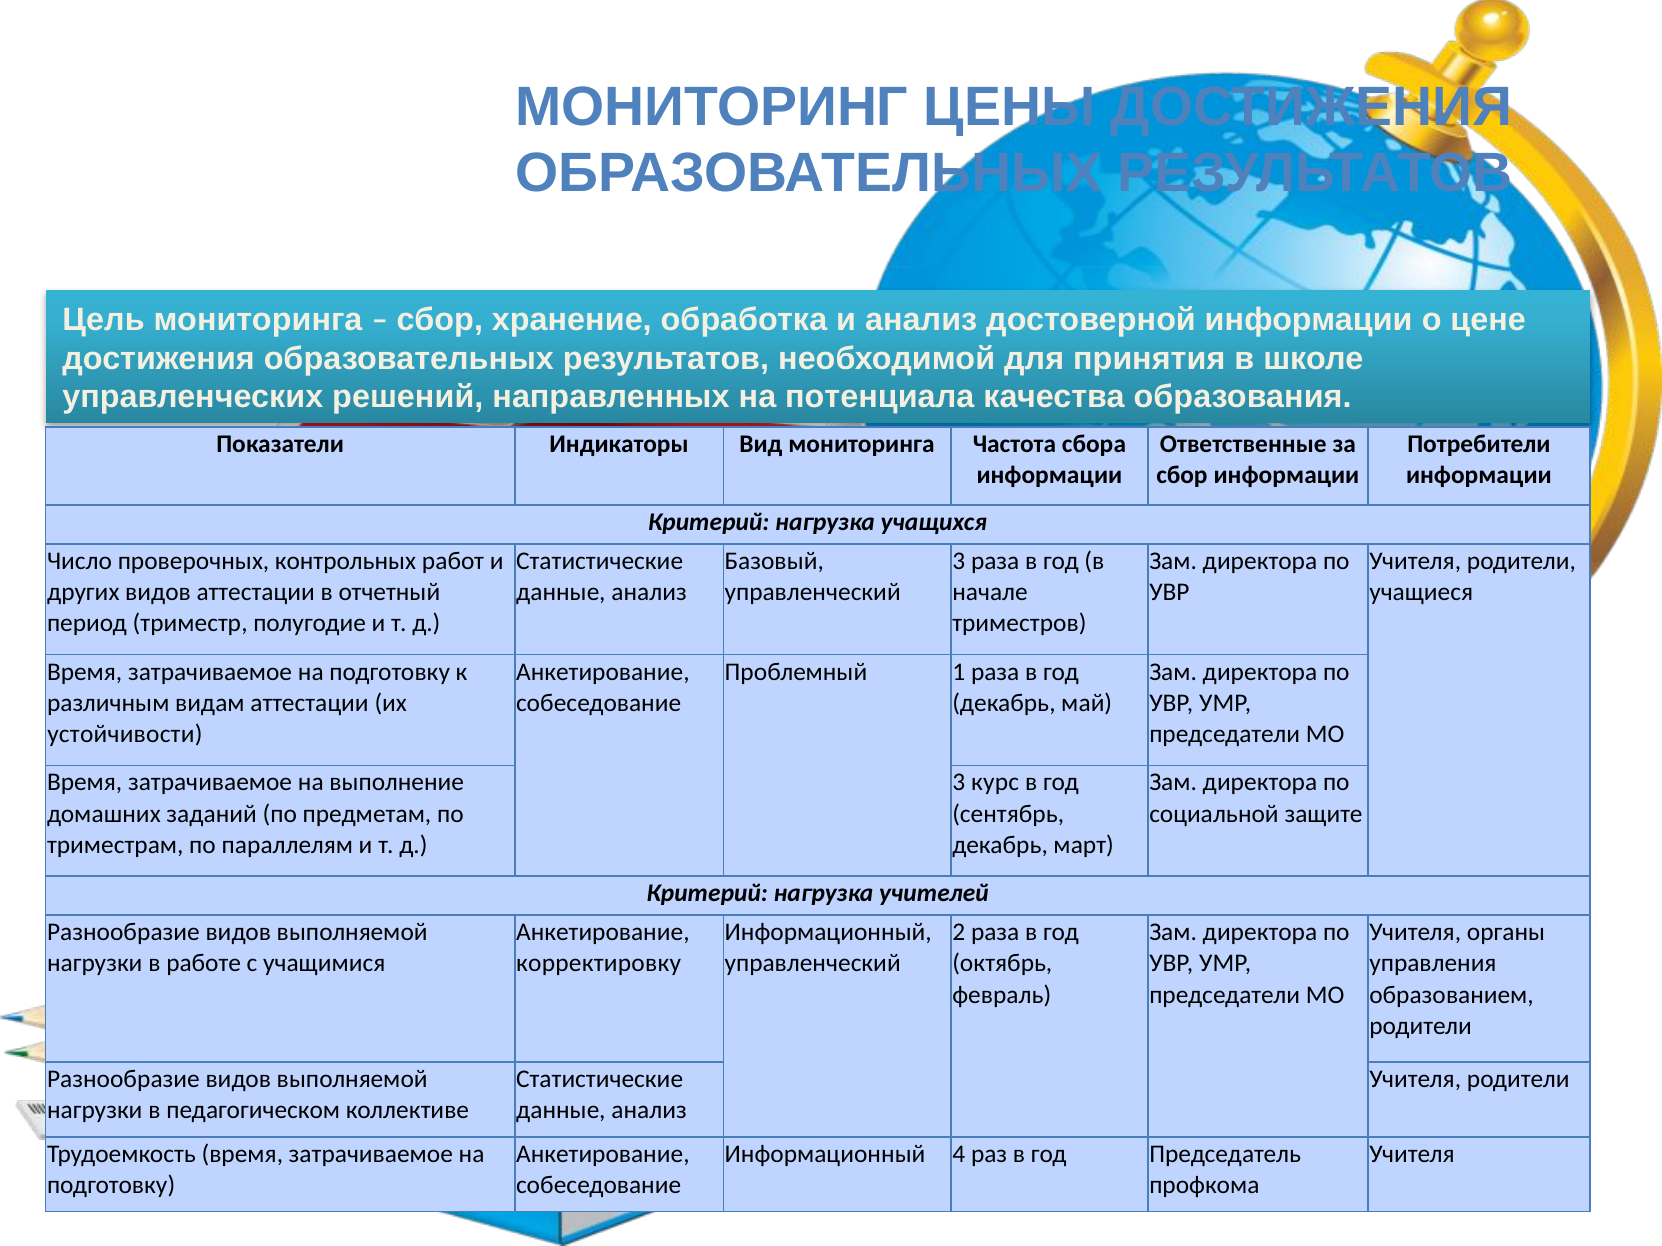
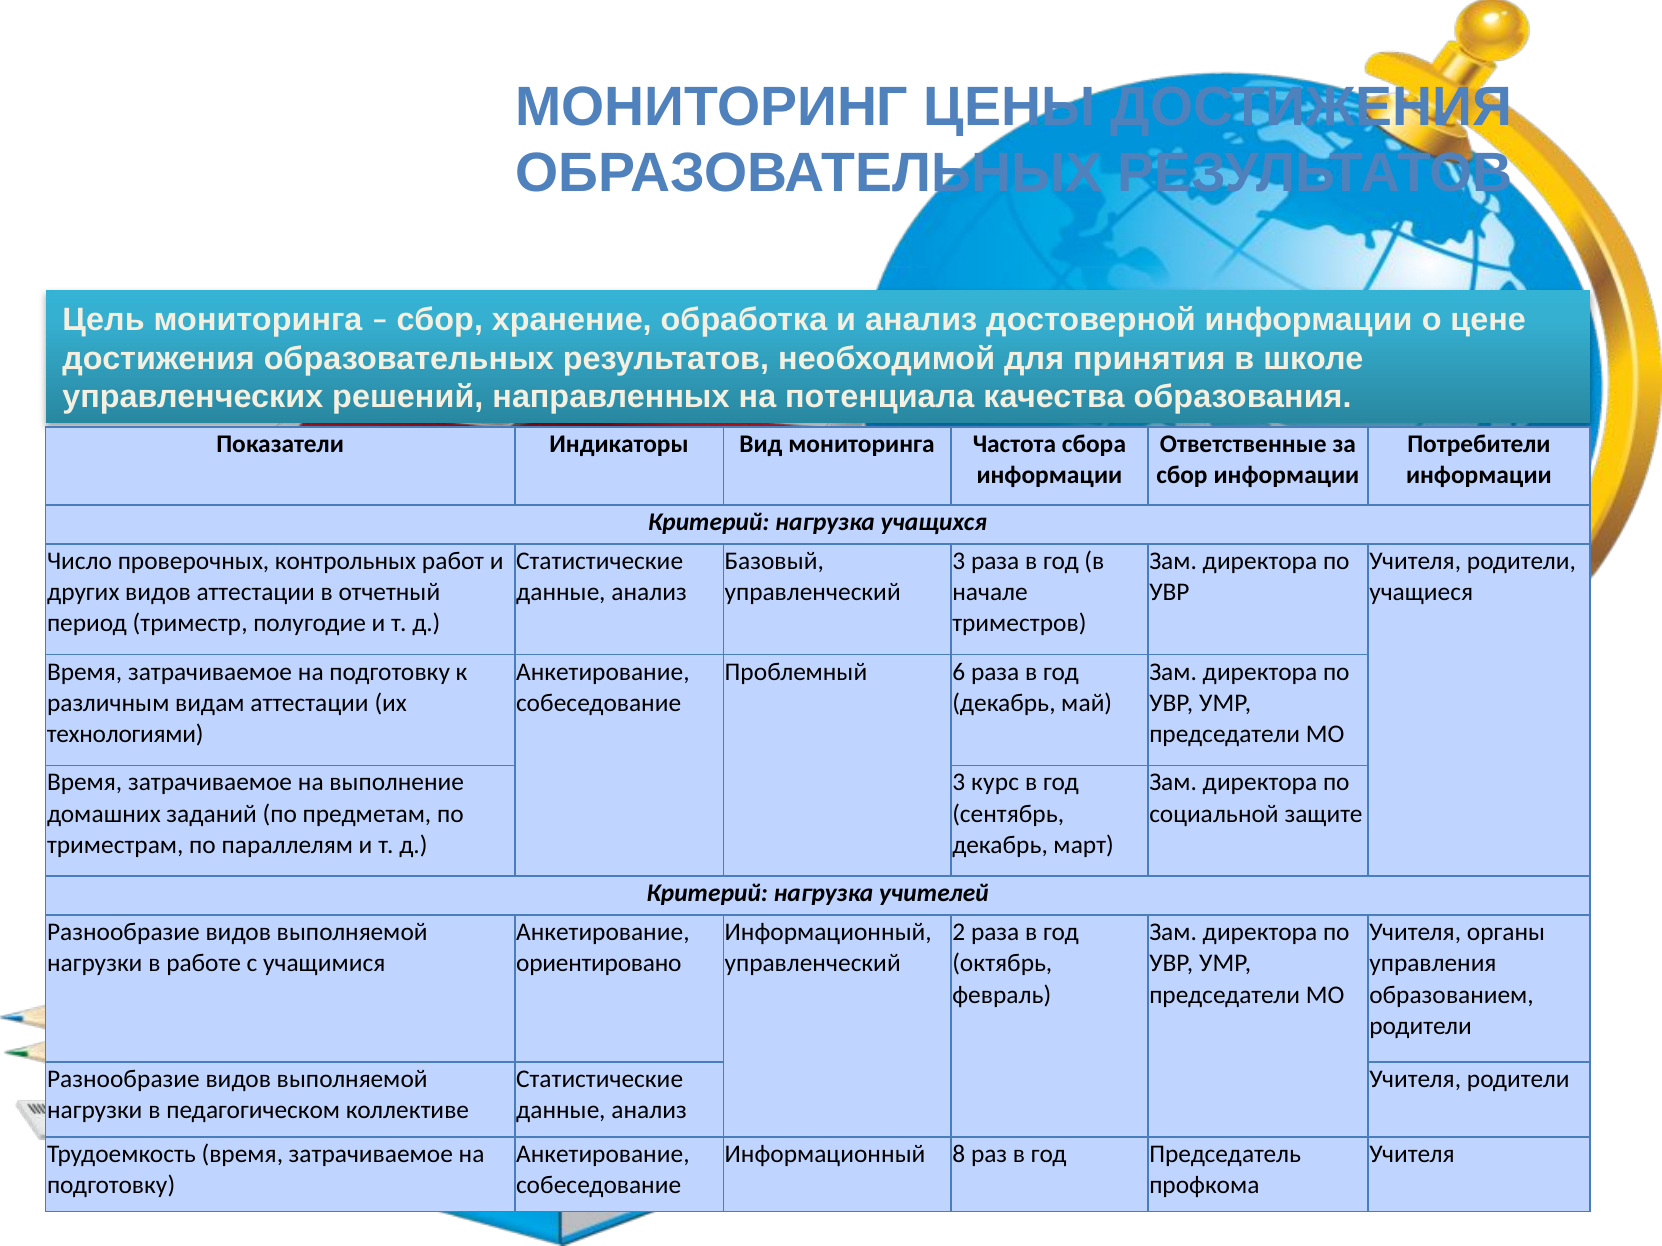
1: 1 -> 6 (959, 672)
устойчивости: устойчивости -> технологиями (125, 734)
корректировку: корректировку -> ориентировано (599, 964)
4: 4 -> 8 (959, 1154)
